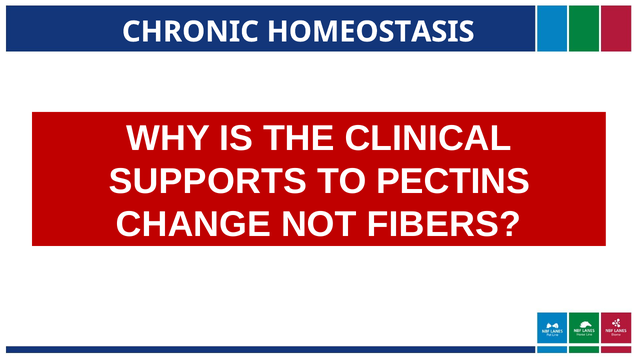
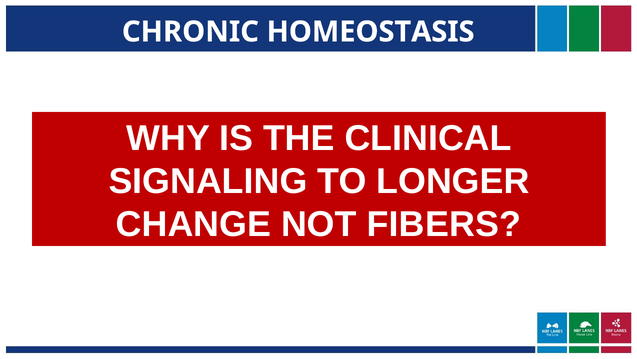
SUPPORTS: SUPPORTS -> SIGNALING (208, 181)
PECTINS: PECTINS -> LONGER (453, 181)
